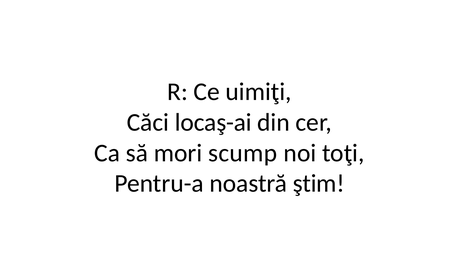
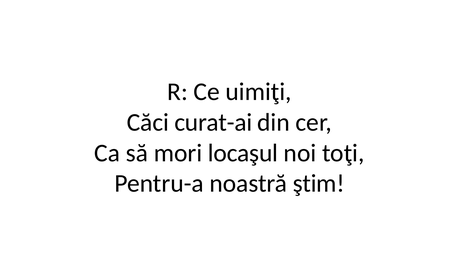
locaş-ai: locaş-ai -> curat-ai (213, 122)
scump: scump -> locaşul (243, 153)
